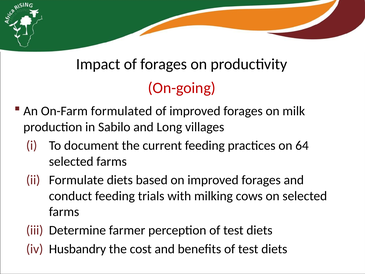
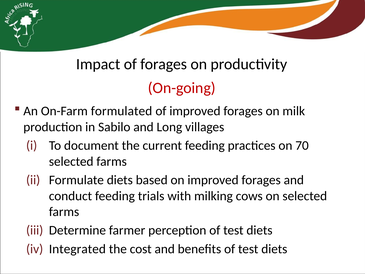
64: 64 -> 70 (302, 145)
Husbandry: Husbandry -> Integrated (77, 249)
